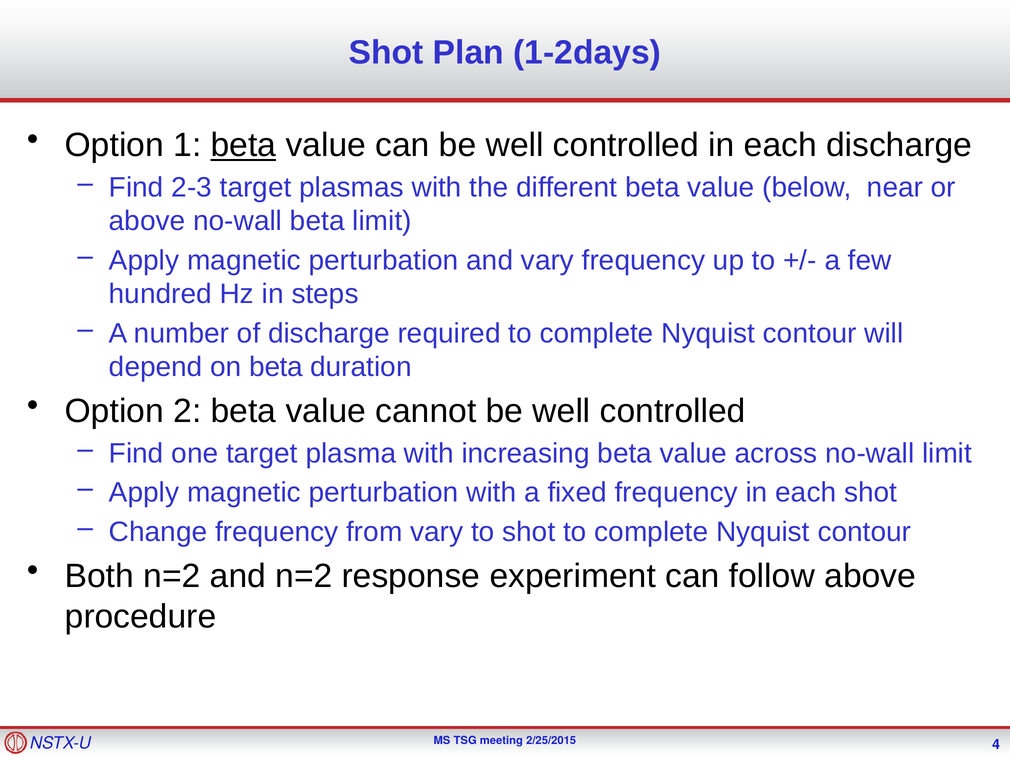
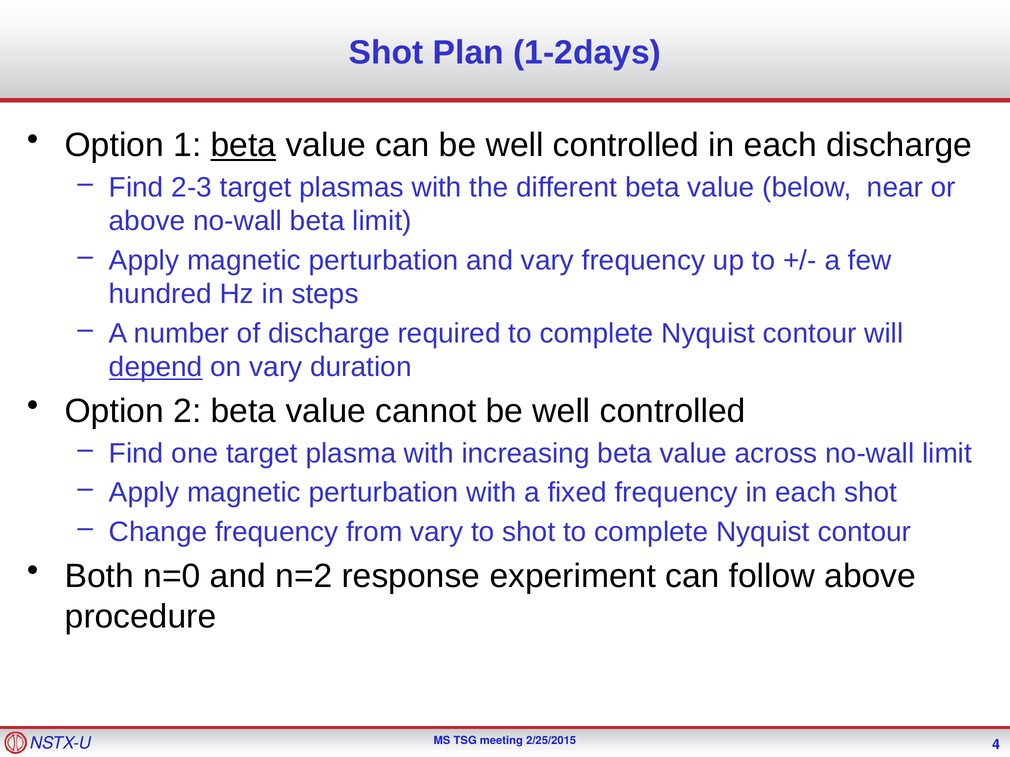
depend underline: none -> present (156, 367)
on beta: beta -> vary (276, 367)
Both n=2: n=2 -> n=0 (172, 576)
